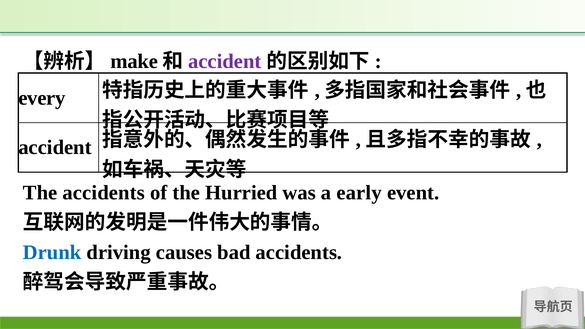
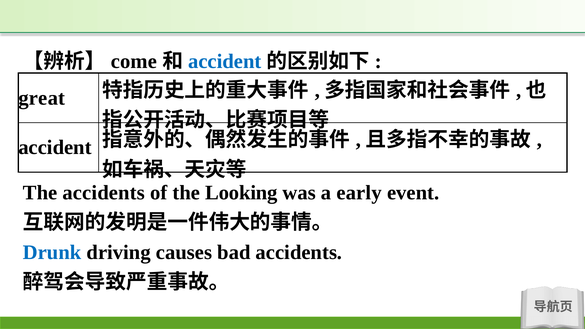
make: make -> come (134, 61)
accident colour: purple -> blue (225, 61)
every: every -> great (42, 98)
Hurried: Hurried -> Looking (241, 193)
